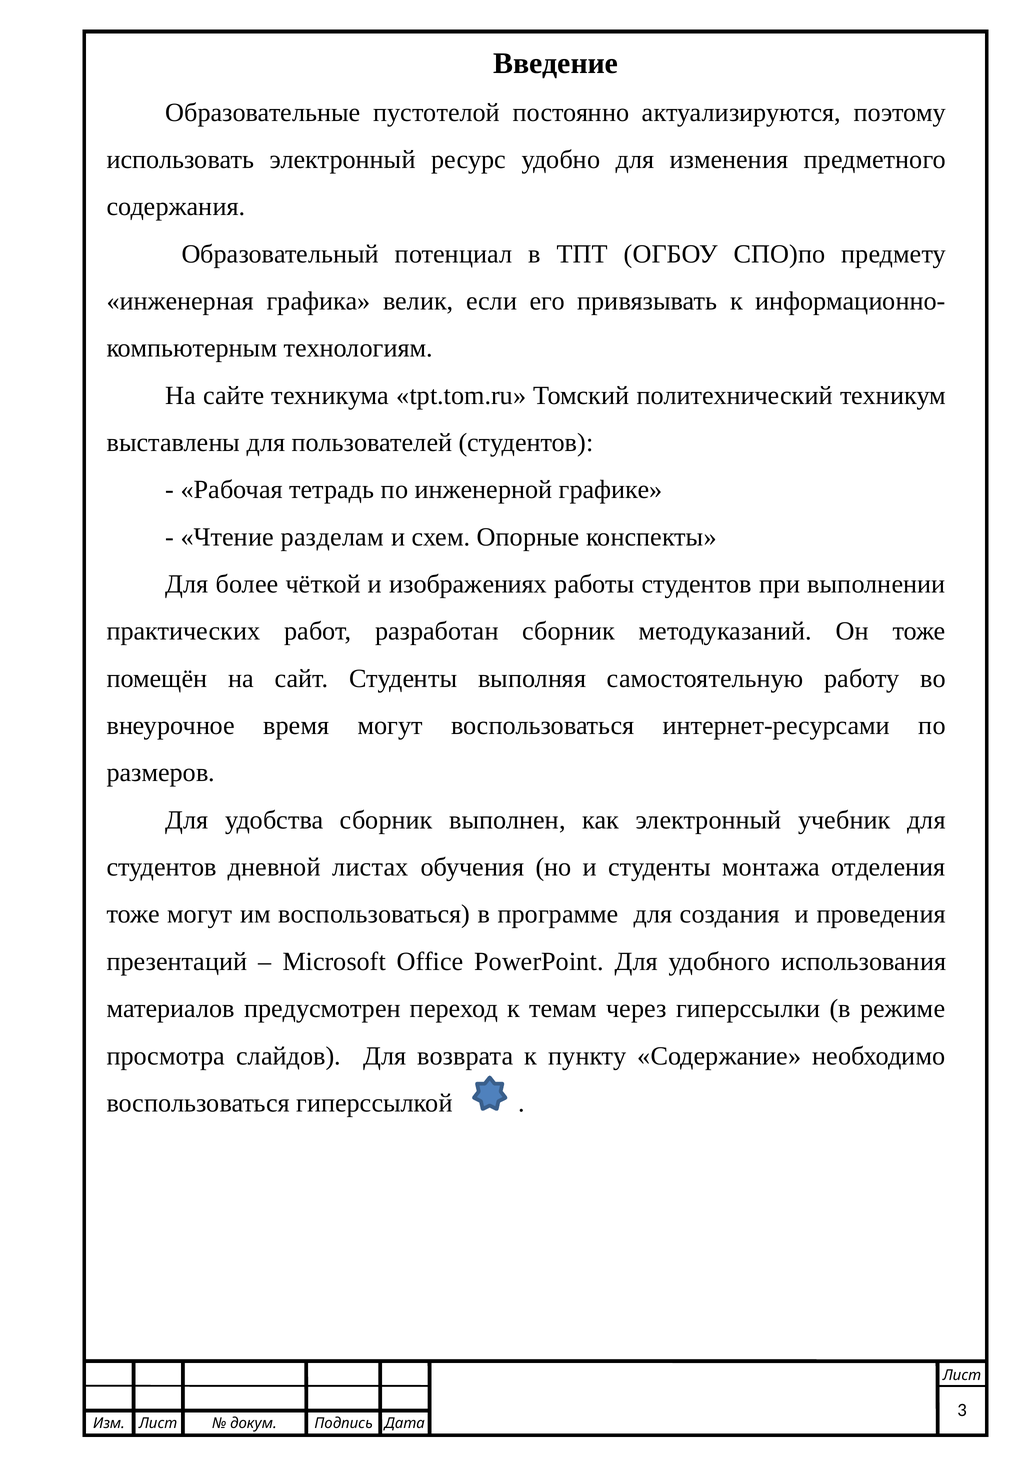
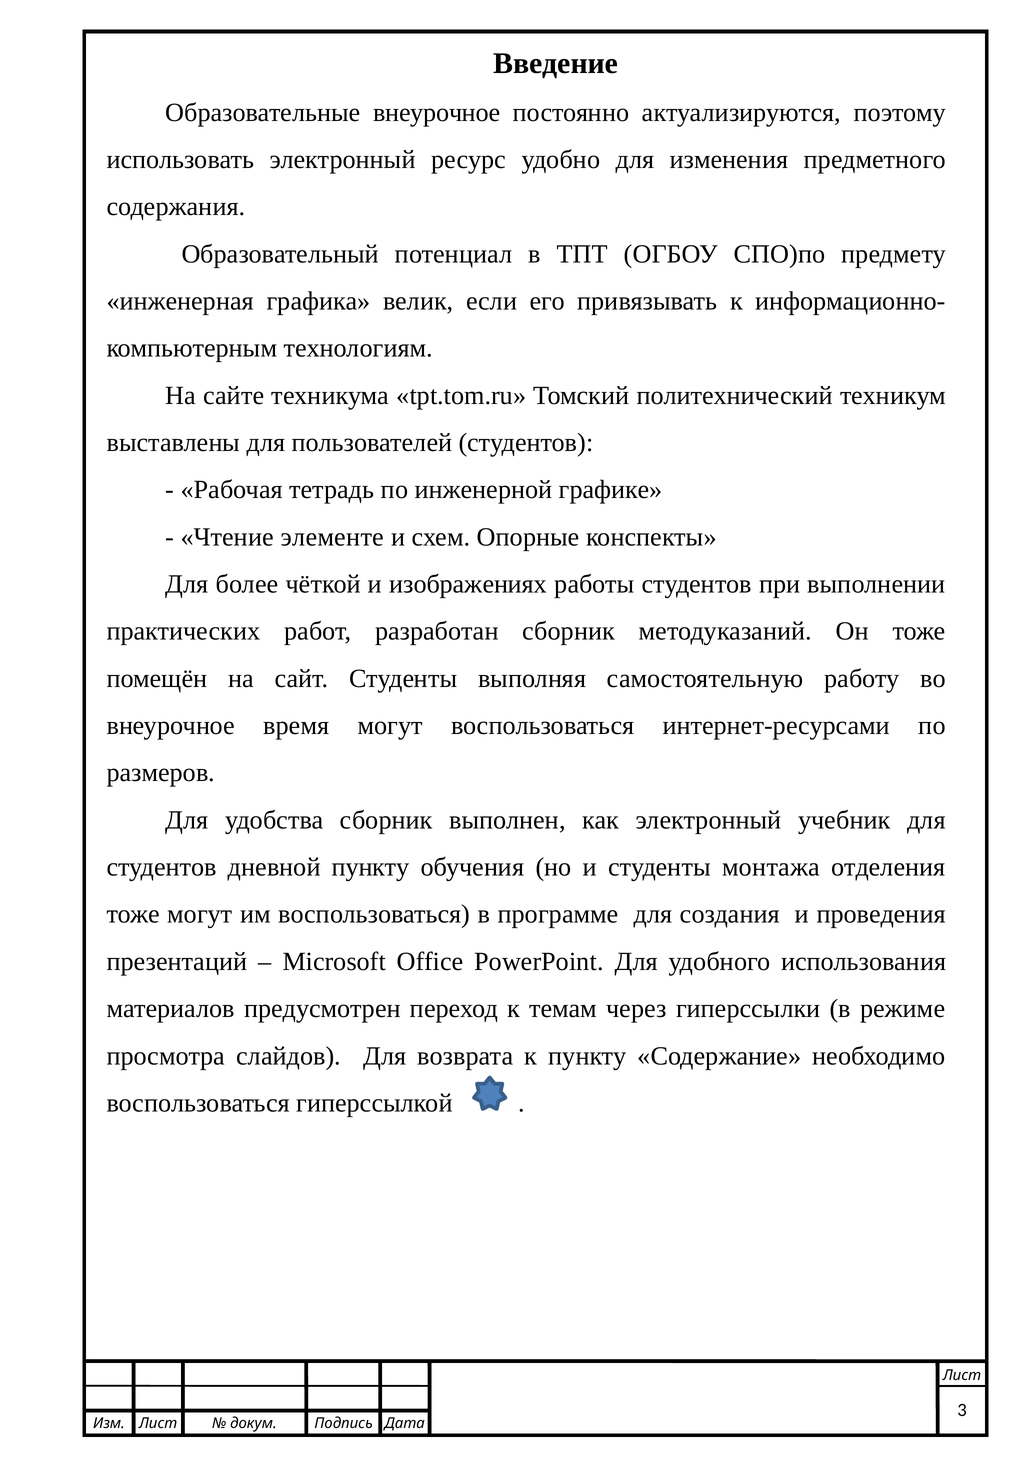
Образовательные пустотелой: пустотелой -> внеурочное (437, 113)
разделам: разделам -> элементе (332, 537)
дневной листах: листах -> пункту (371, 867)
